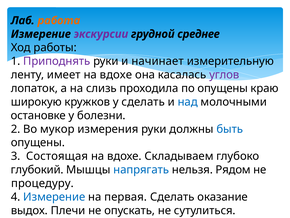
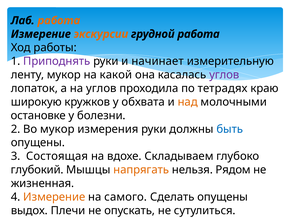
экскурсии colour: purple -> orange (101, 34)
грудной среднее: среднее -> работа (199, 34)
ленту имеет: имеет -> мукор (64, 75)
вдохе: вдохе -> какой (116, 75)
на слизь: слизь -> углов (101, 88)
по опущены: опущены -> тетрадях (223, 88)
у сделать: сделать -> обхвата (143, 102)
над colour: blue -> orange (188, 102)
напрягать colour: blue -> orange (141, 169)
процедуру: процедуру -> жизненная (43, 183)
Измерение colour: blue -> orange (54, 197)
первая: первая -> самого (126, 197)
Сделать оказание: оказание -> опущены (223, 197)
